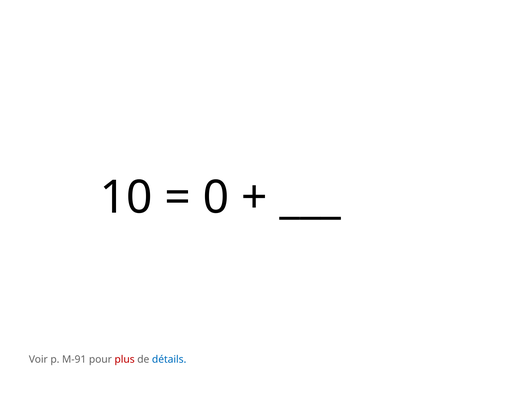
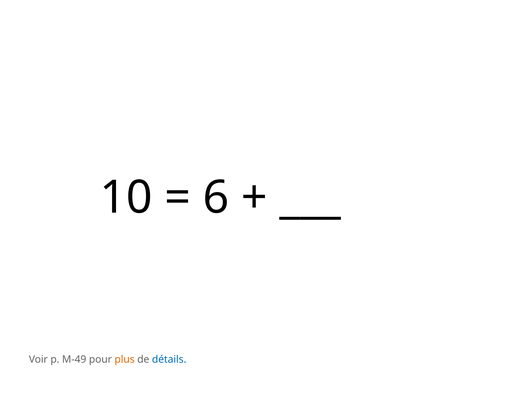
0: 0 -> 6 (216, 198)
M-91: M-91 -> M-49 (74, 359)
plus colour: red -> orange (125, 359)
